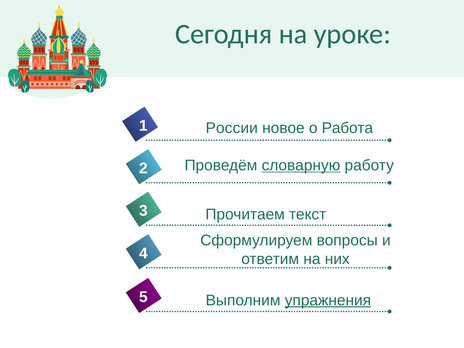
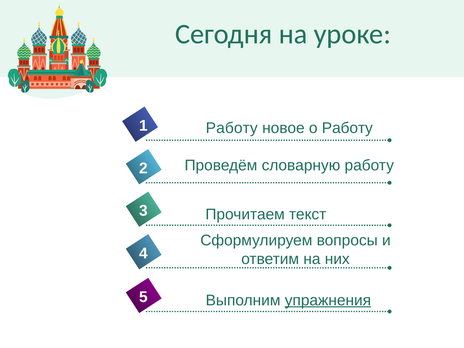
России: России -> Работу (232, 128)
о Работа: Работа -> Работу (347, 128)
словарную underline: present -> none (301, 165)
